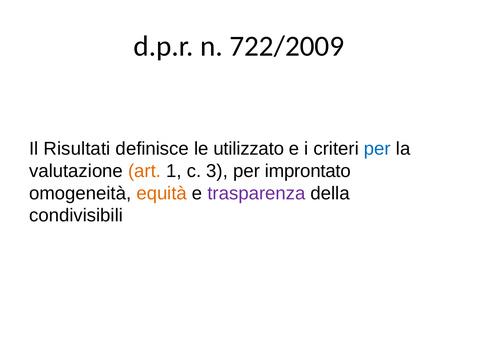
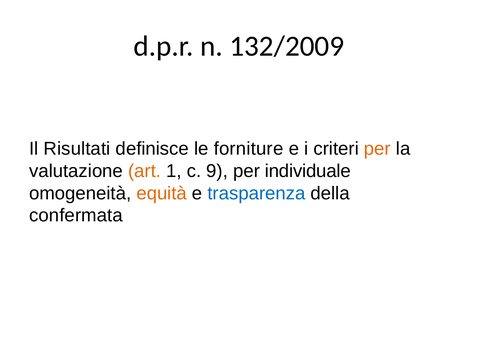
722/2009: 722/2009 -> 132/2009 (287, 46)
utilizzato: utilizzato -> forniture (249, 149)
per colour: blue -> orange (377, 149)
3: 3 -> 9 (217, 171)
improntato: improntato -> individuale (308, 171)
trasparenza colour: purple -> blue (256, 194)
condivisibili: condivisibili -> confermata (76, 216)
